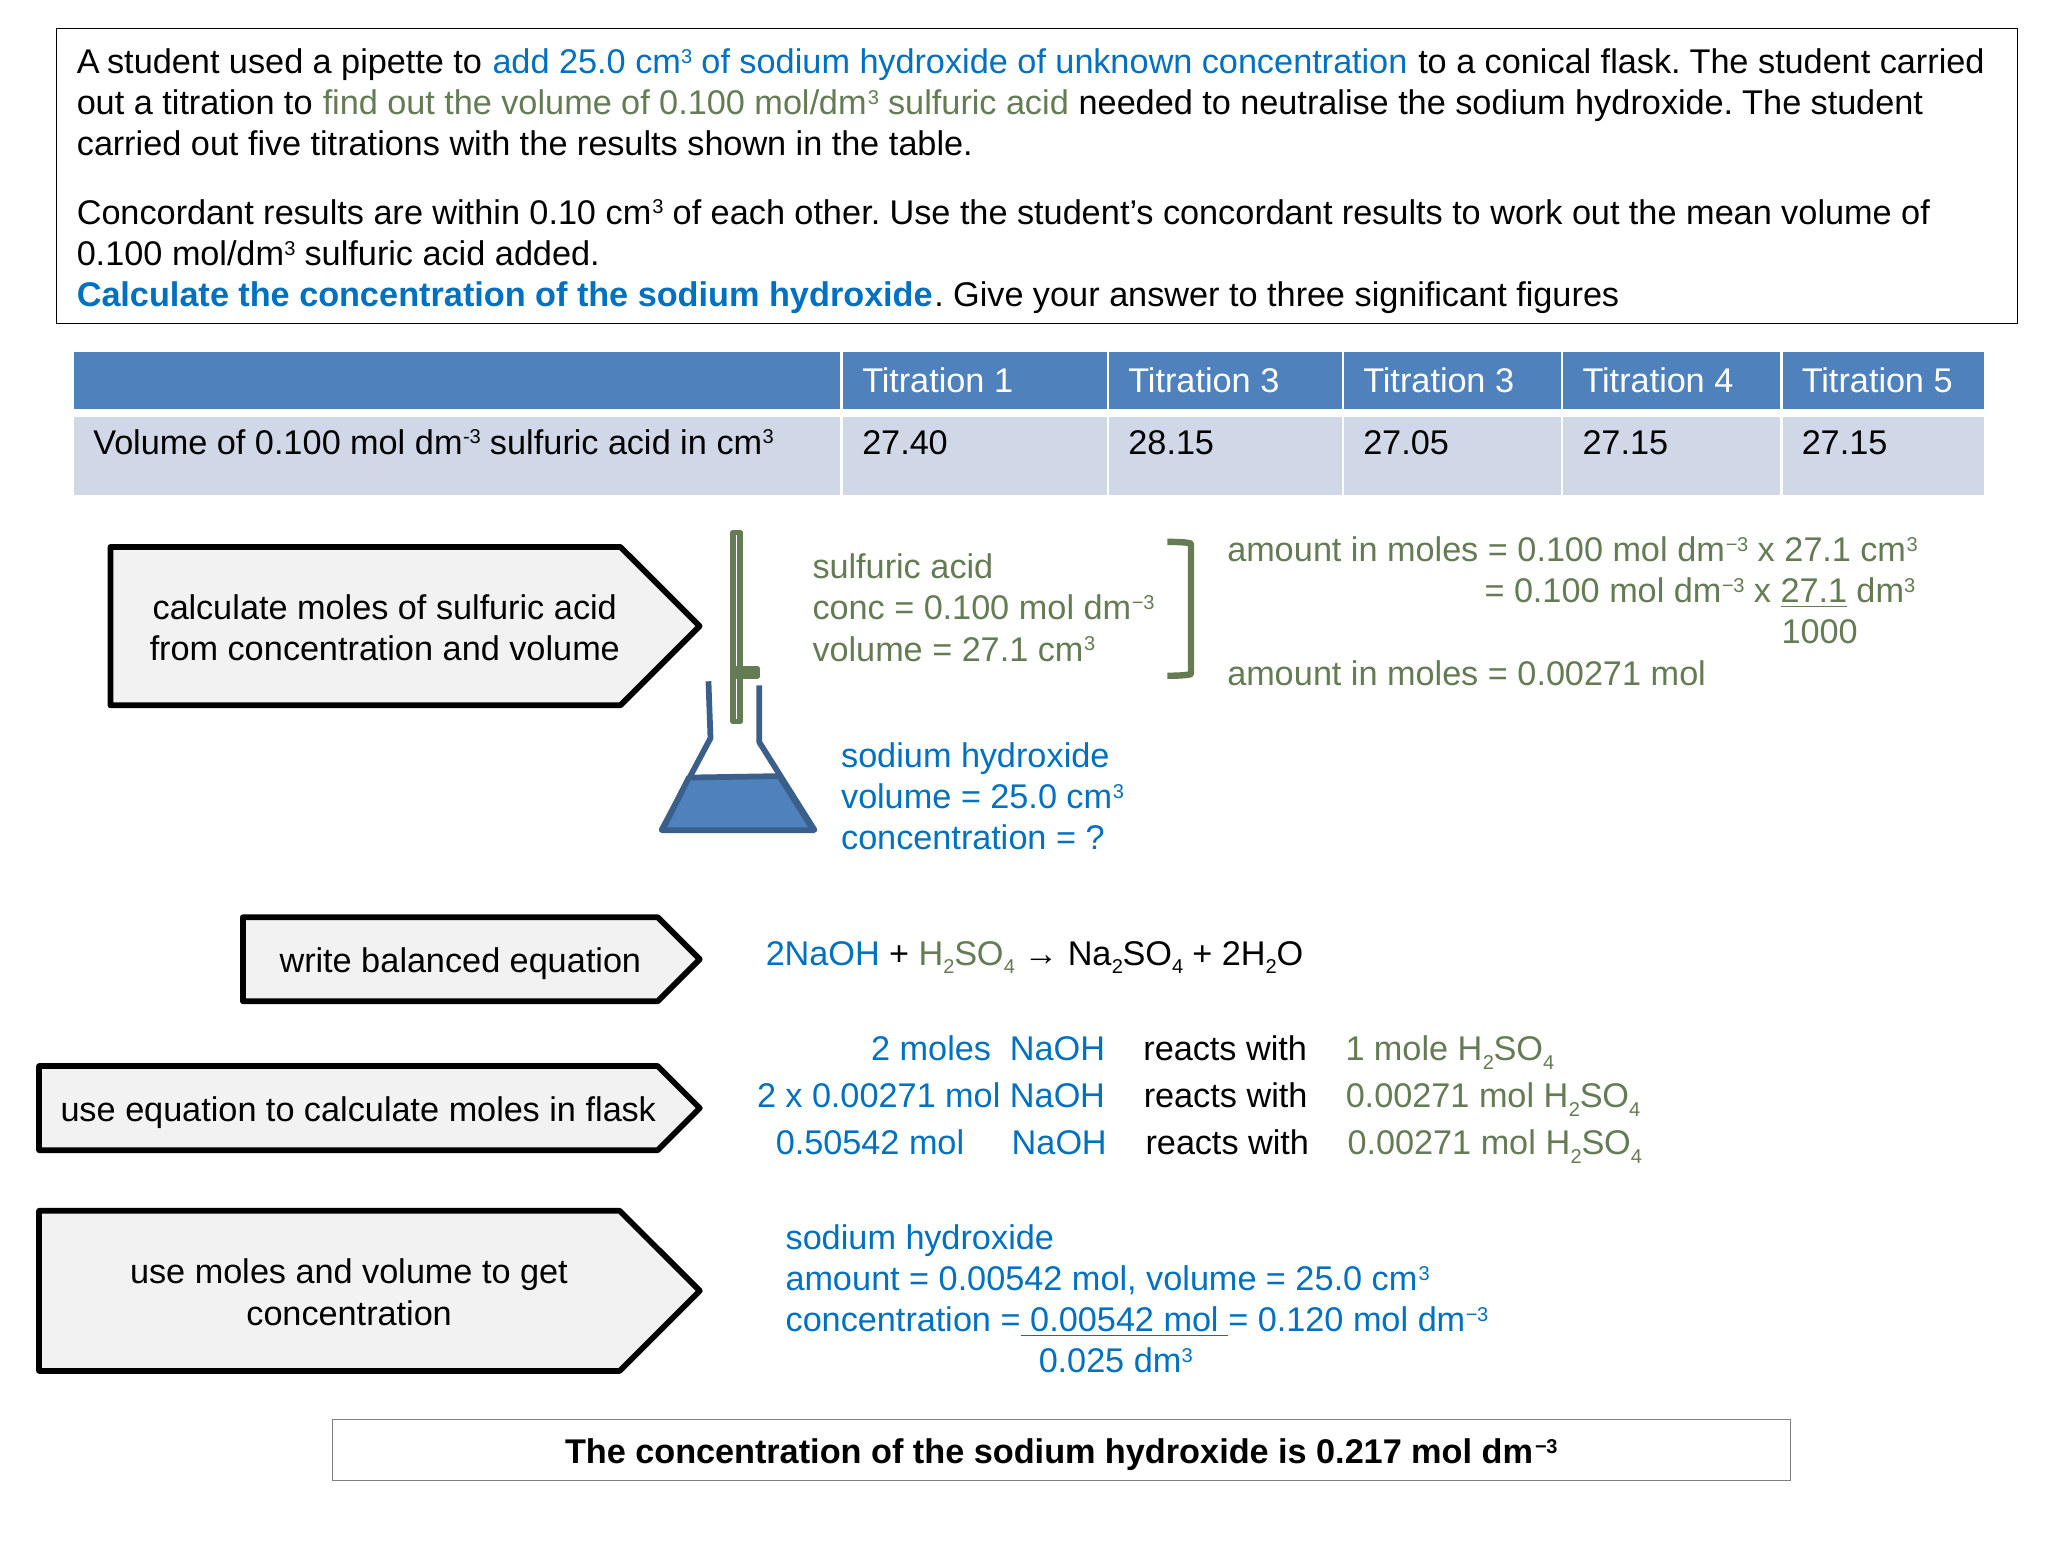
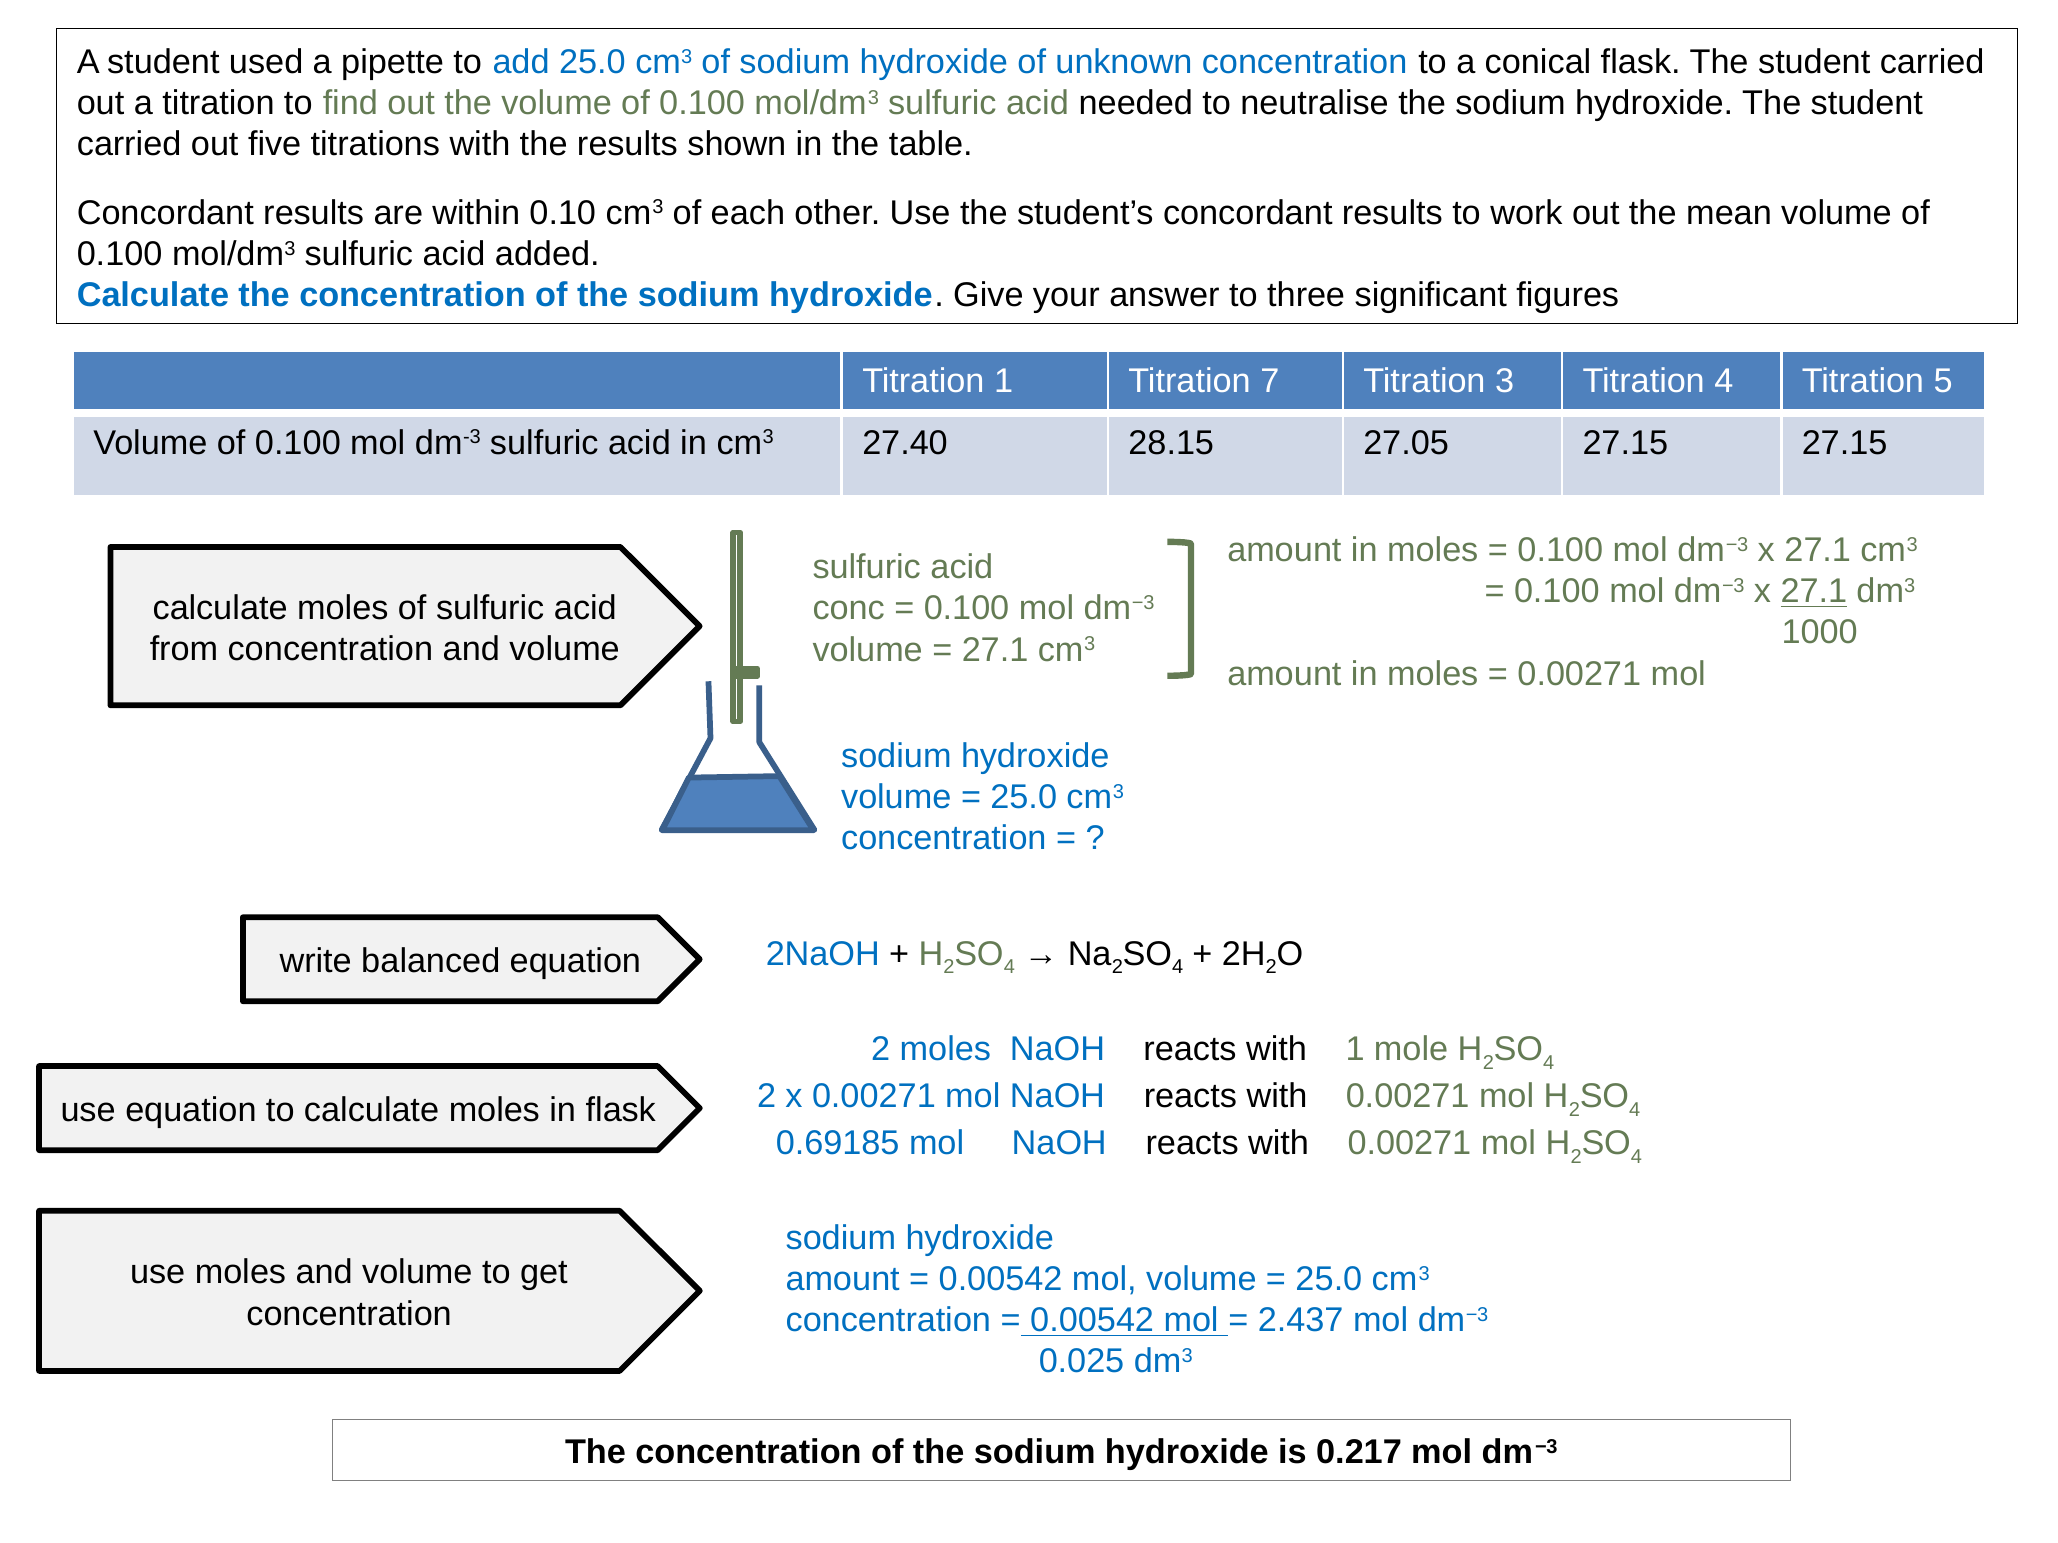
1 Titration 3: 3 -> 7 (1270, 381)
0.50542: 0.50542 -> 0.69185 (838, 1144)
0.120: 0.120 -> 2.437 (1301, 1321)
